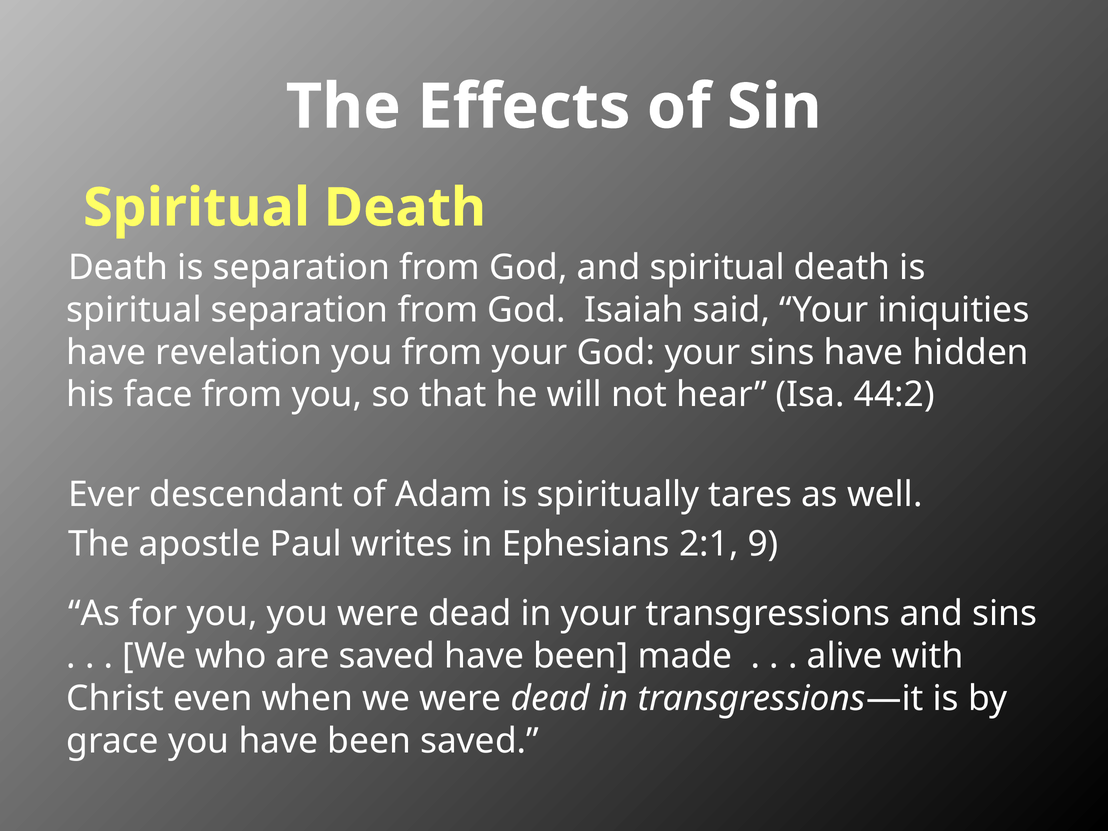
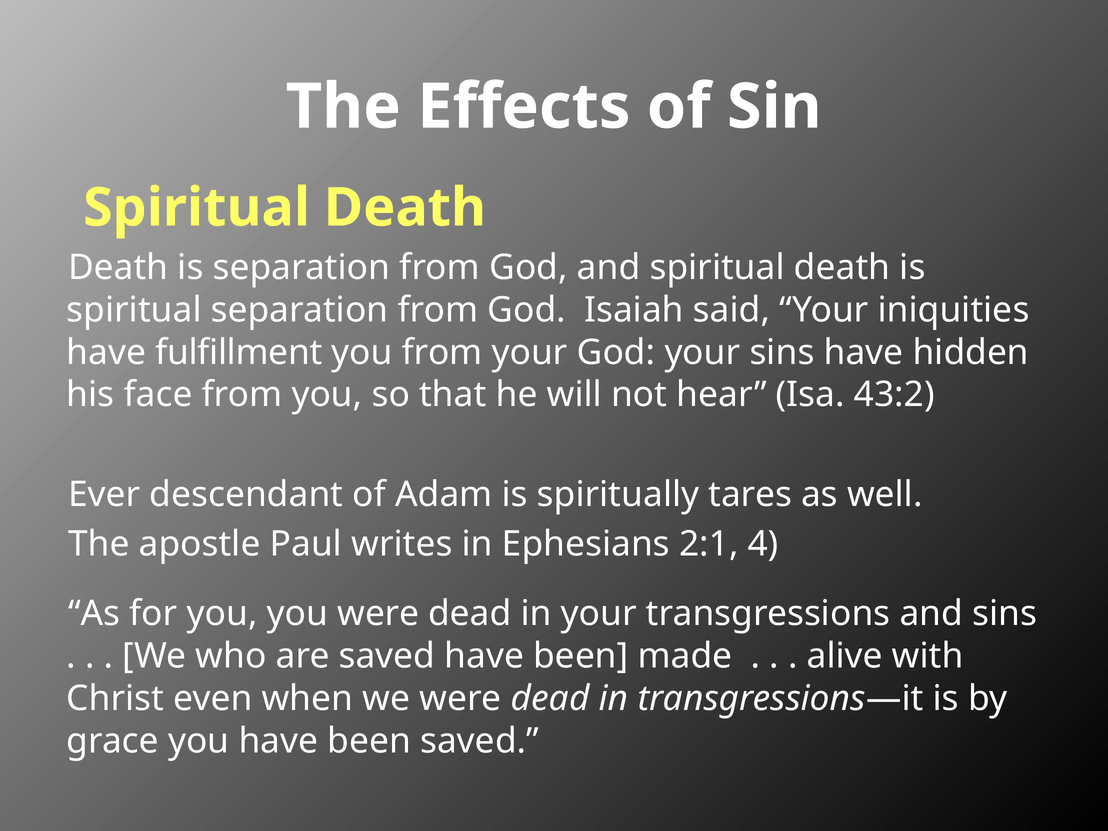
revelation: revelation -> fulfillment (239, 352)
44:2: 44:2 -> 43:2 (894, 395)
9: 9 -> 4 (763, 544)
